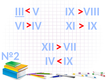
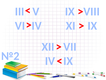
III underline: present -> none (20, 11)
